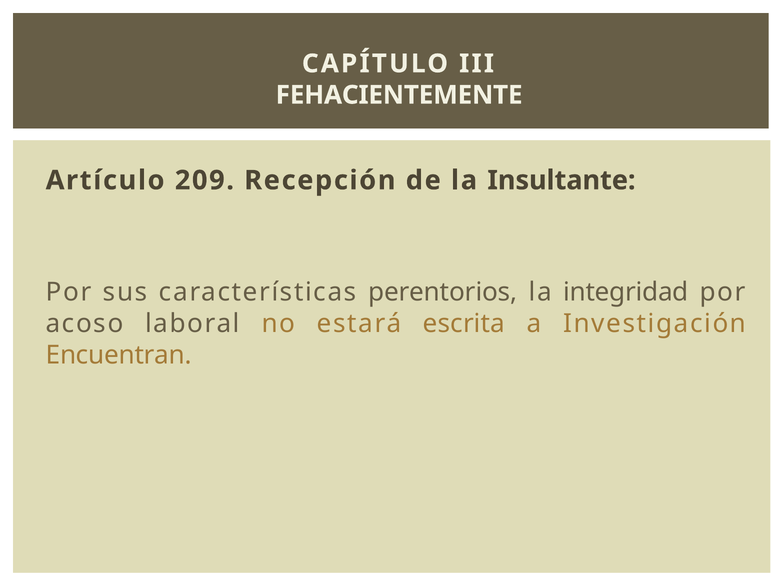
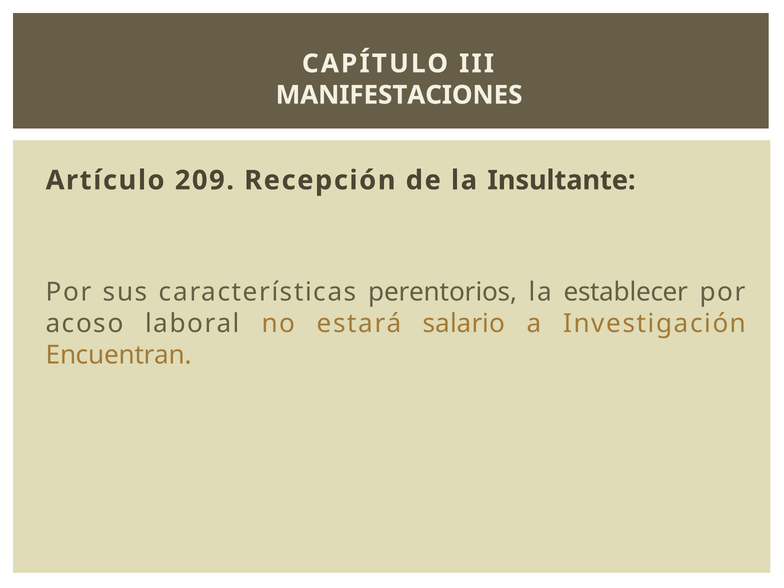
FEHACIENTEMENTE: FEHACIENTEMENTE -> MANIFESTACIONES (399, 95)
integridad: integridad -> establecer (626, 292)
escrita: escrita -> salario (464, 324)
